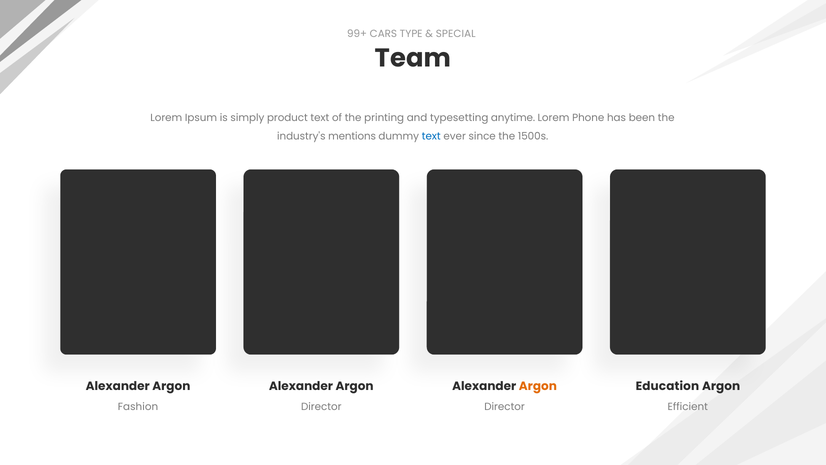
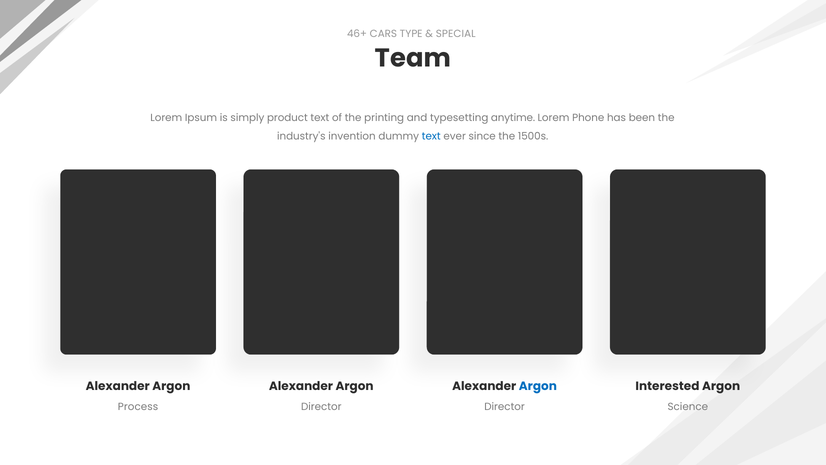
99+: 99+ -> 46+ (357, 34)
mentions: mentions -> invention (352, 136)
Argon colour: orange -> blue (538, 386)
Education: Education -> Interested (667, 386)
Fashion: Fashion -> Process (138, 407)
Efficient: Efficient -> Science (688, 407)
